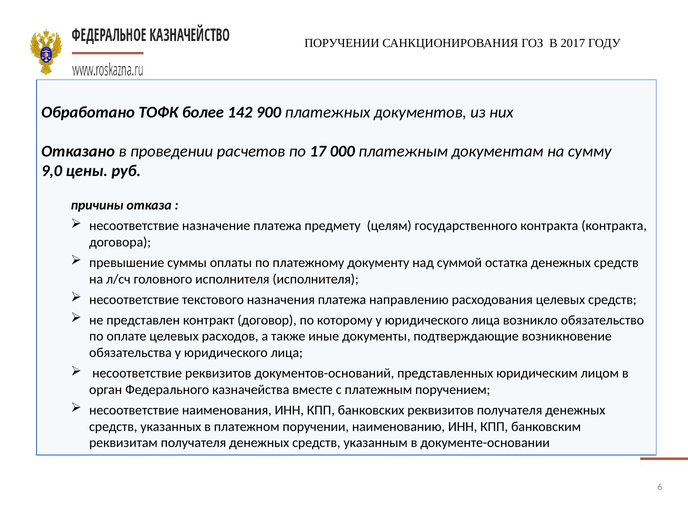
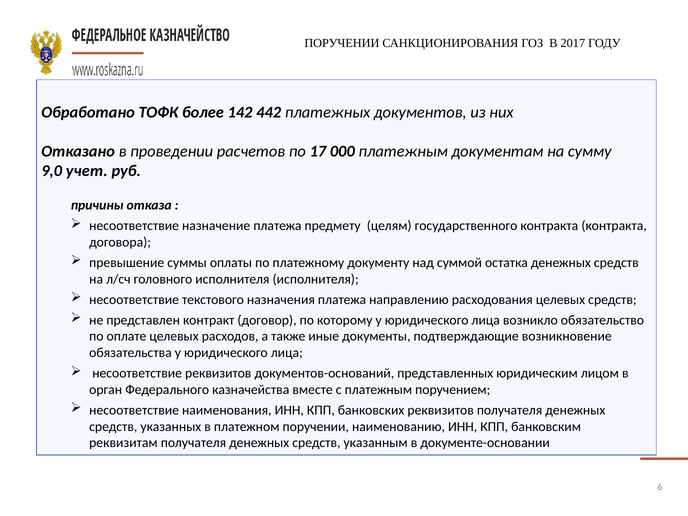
900: 900 -> 442 (269, 112)
цены: цены -> учет (87, 171)
